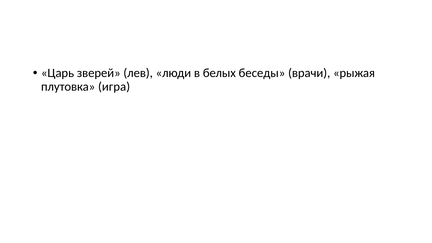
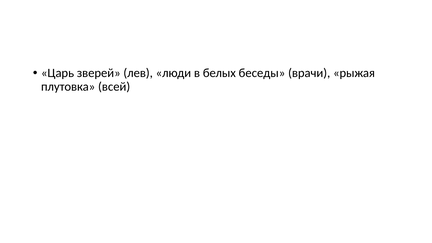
игра: игра -> всей (114, 87)
